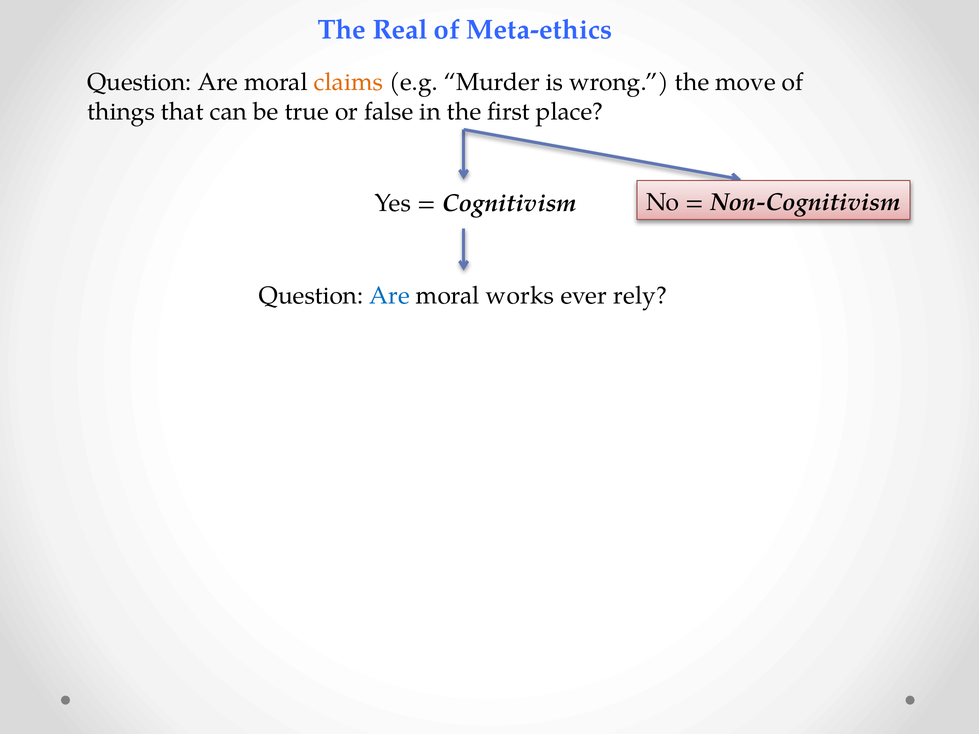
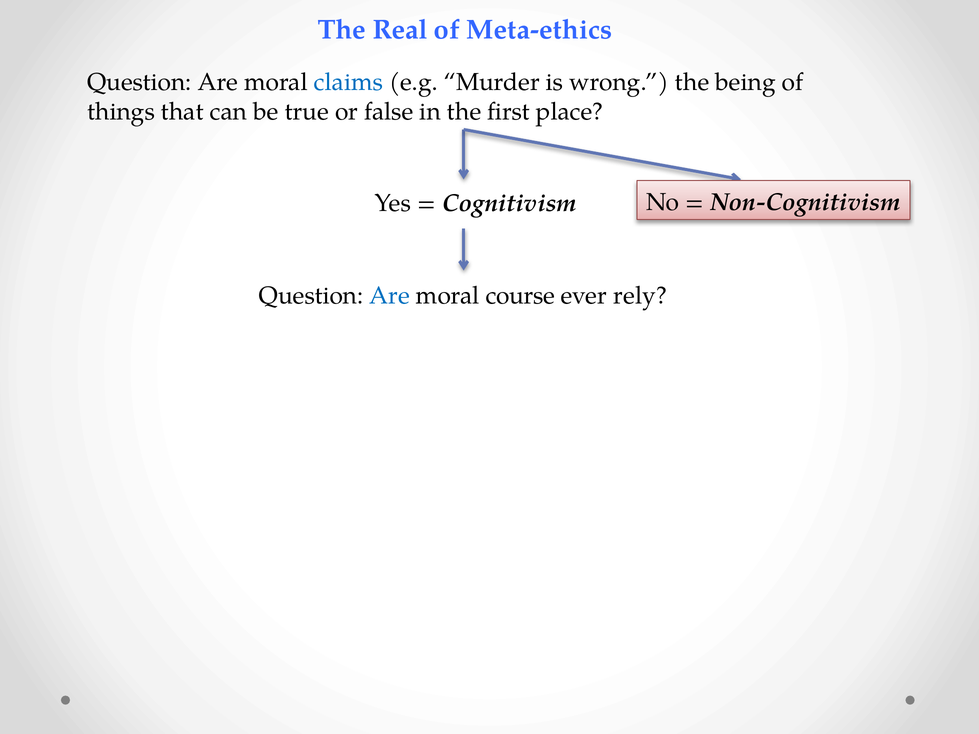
claims colour: orange -> blue (348, 82)
move: move -> being (746, 82)
works: works -> course (520, 296)
